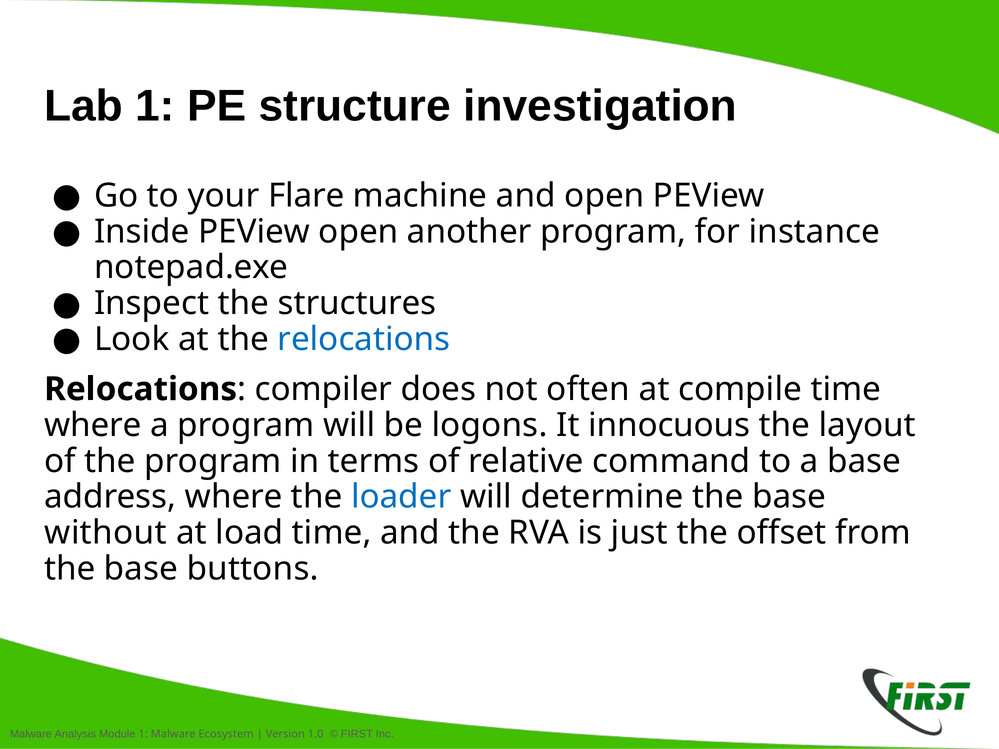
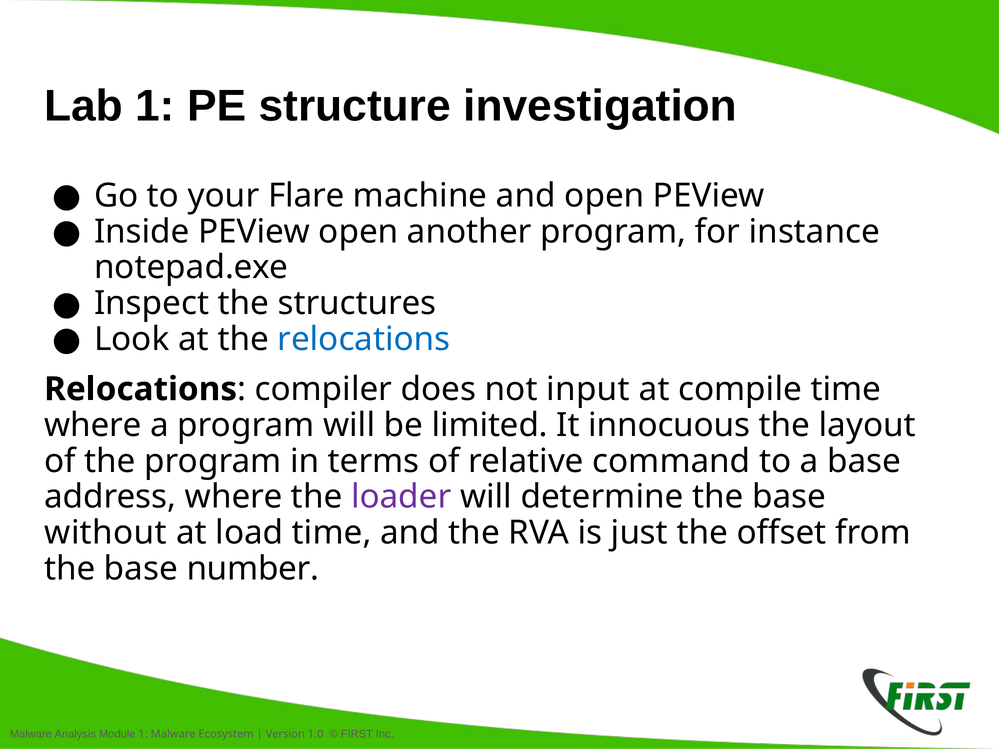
often: often -> input (588, 389)
logons: logons -> limited (490, 425)
loader colour: blue -> purple (401, 497)
buttons: buttons -> number (253, 569)
